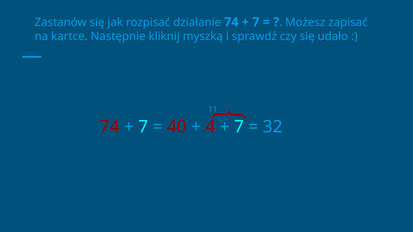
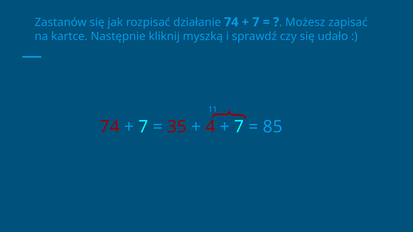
40: 40 -> 35 (177, 127)
32: 32 -> 85 (273, 127)
